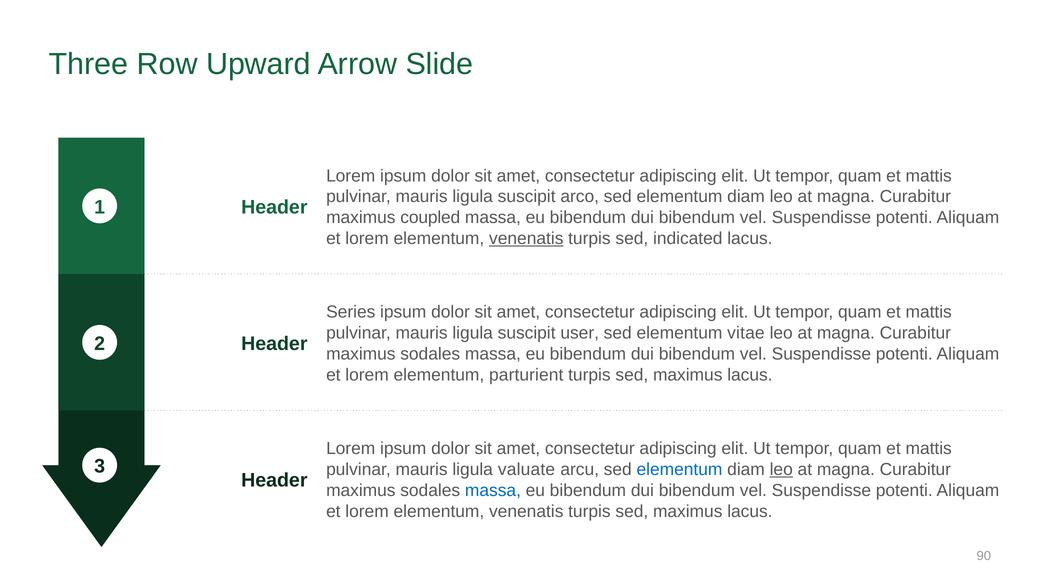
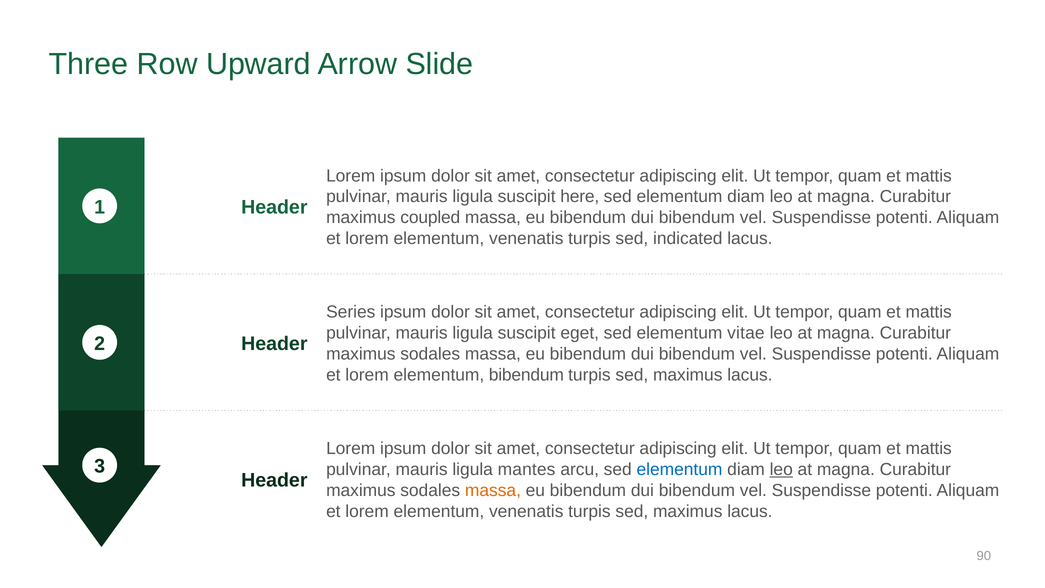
arco: arco -> here (580, 197)
venenatis underline: present -> none (526, 238)
user: user -> eget (580, 333)
elementum parturient: parturient -> bibendum (526, 375)
valuate: valuate -> mantes (527, 469)
massa colour: blue -> orange (493, 490)
